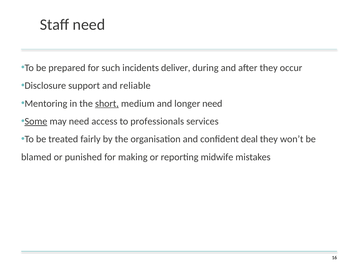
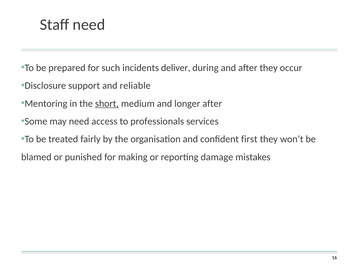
longer need: need -> after (212, 104)
Some underline: present -> none (36, 122)
deal: deal -> first (249, 139)
midwife: midwife -> damage (217, 157)
